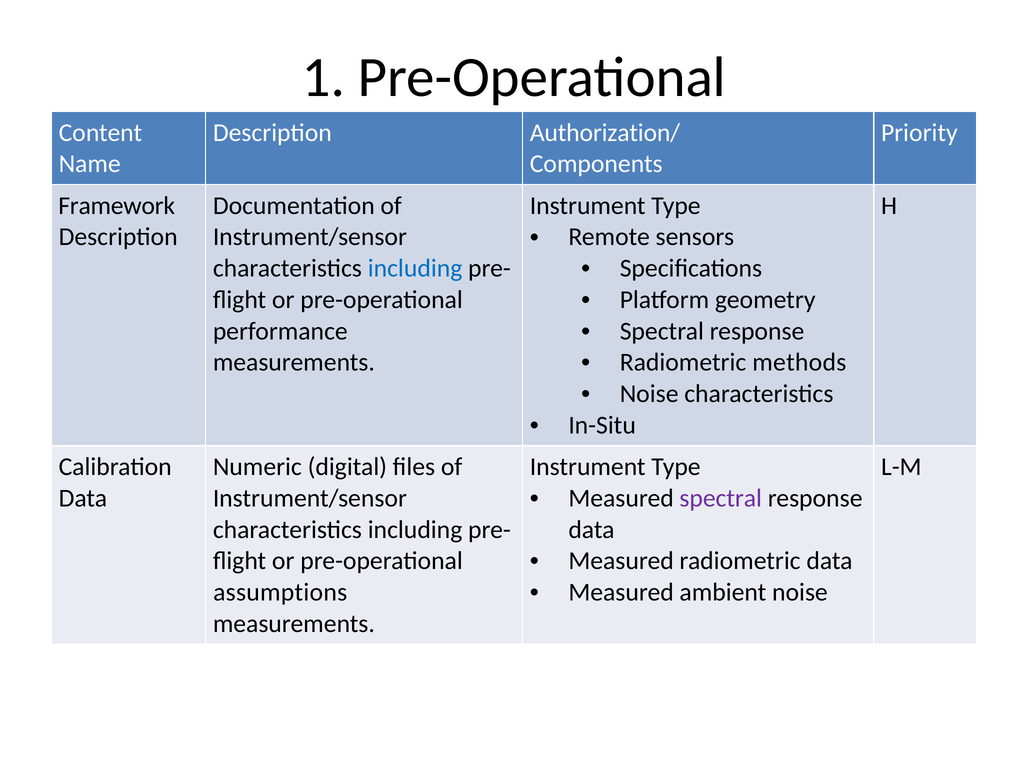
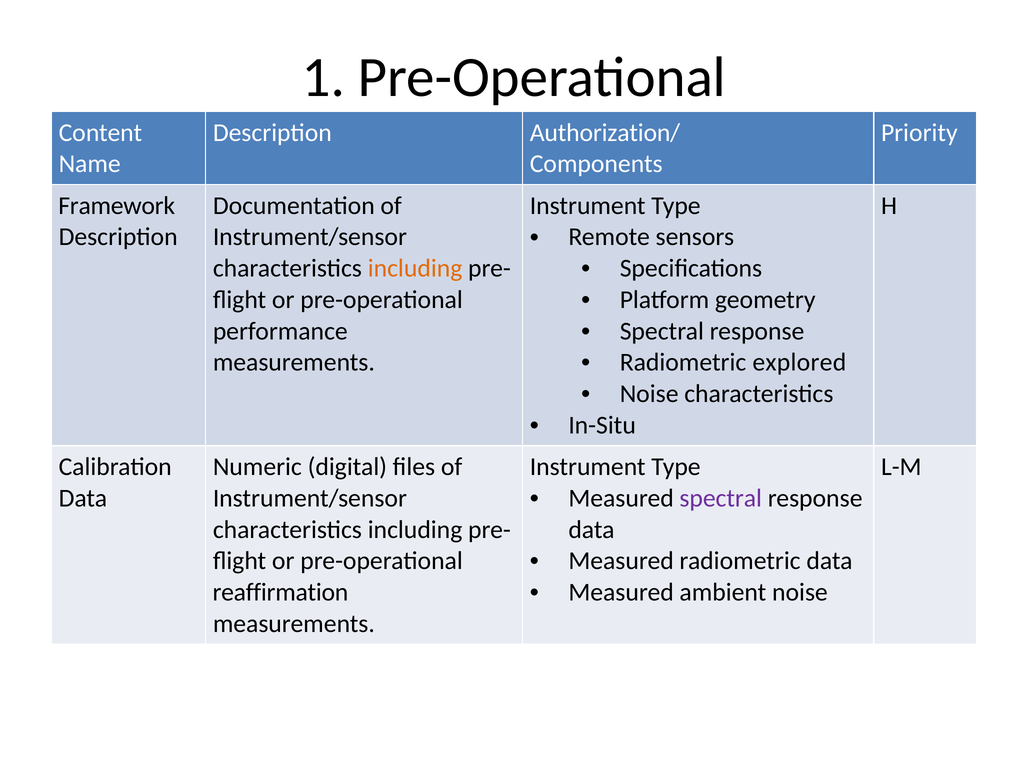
including colour: blue -> orange (415, 268)
methods: methods -> explored (799, 362)
assumptions: assumptions -> reaffirmation (280, 592)
